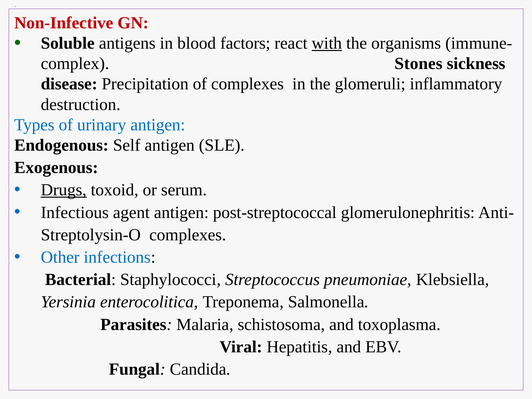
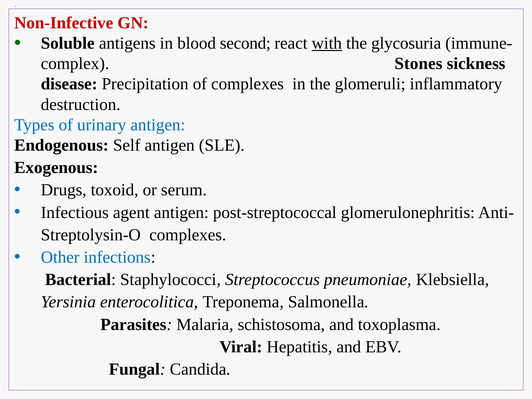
factors: factors -> second (245, 43)
organisms: organisms -> glycosuria (406, 43)
Drugs underline: present -> none (64, 190)
